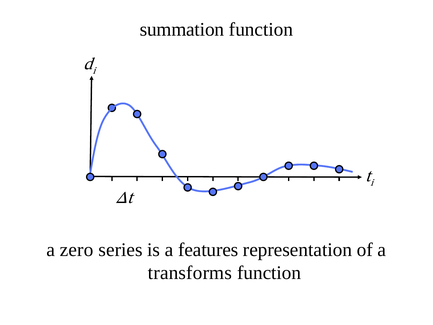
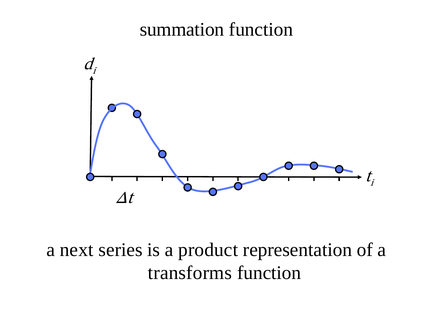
zero: zero -> next (77, 250)
features: features -> product (208, 250)
